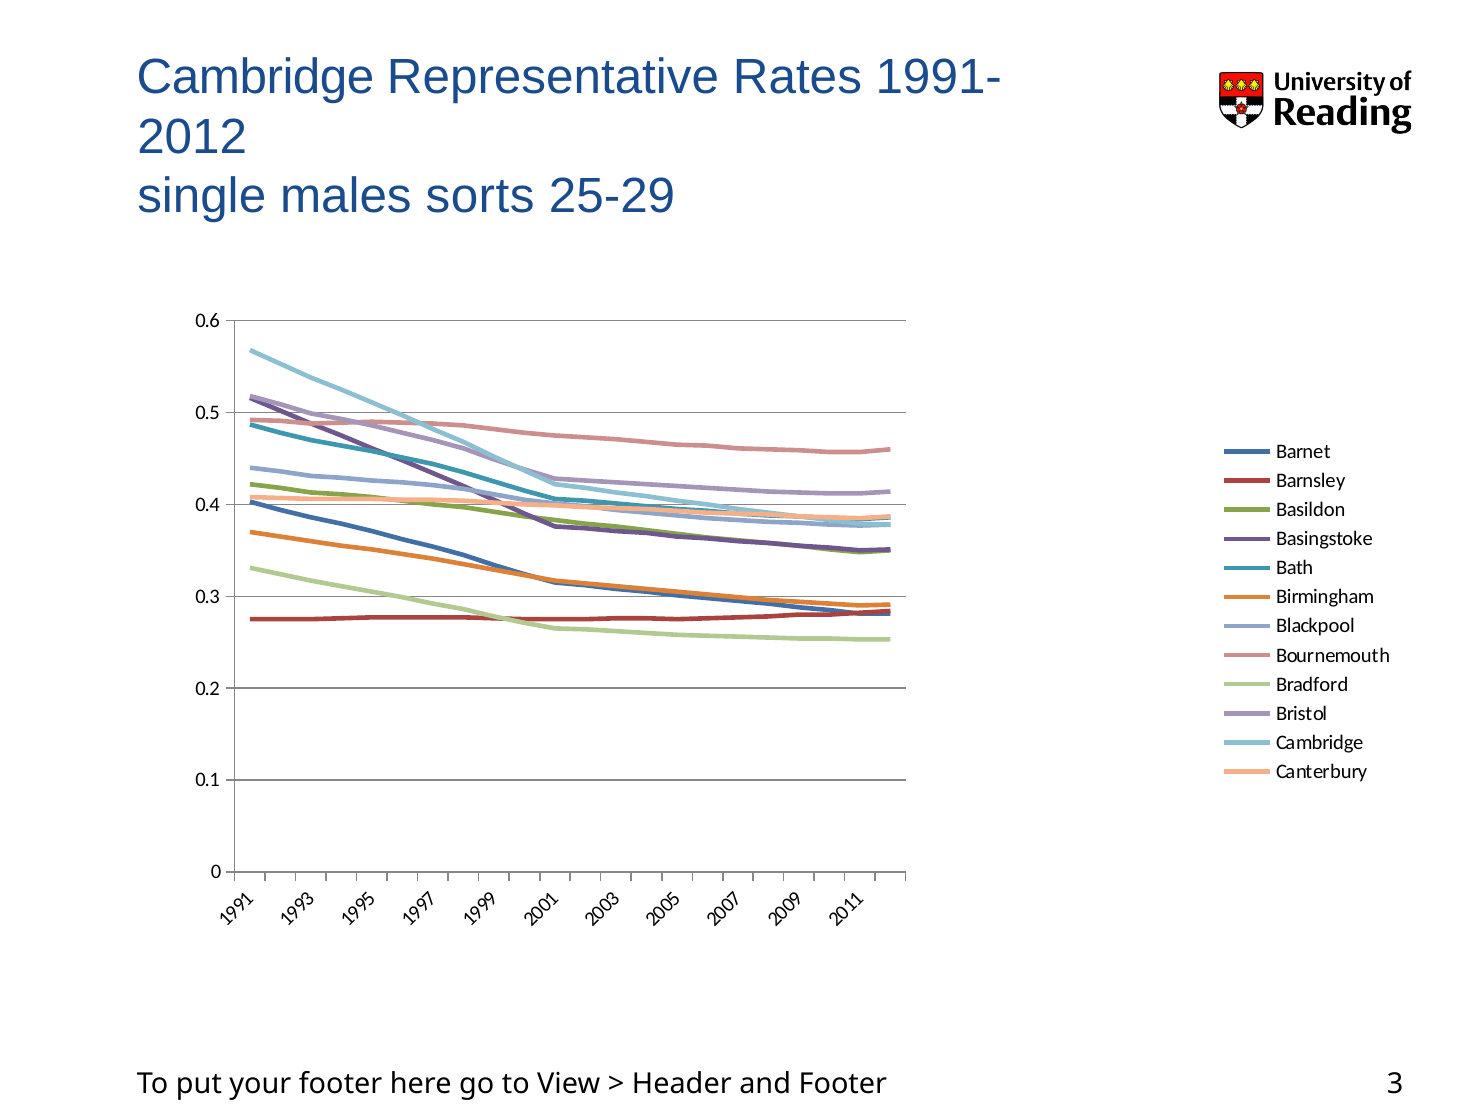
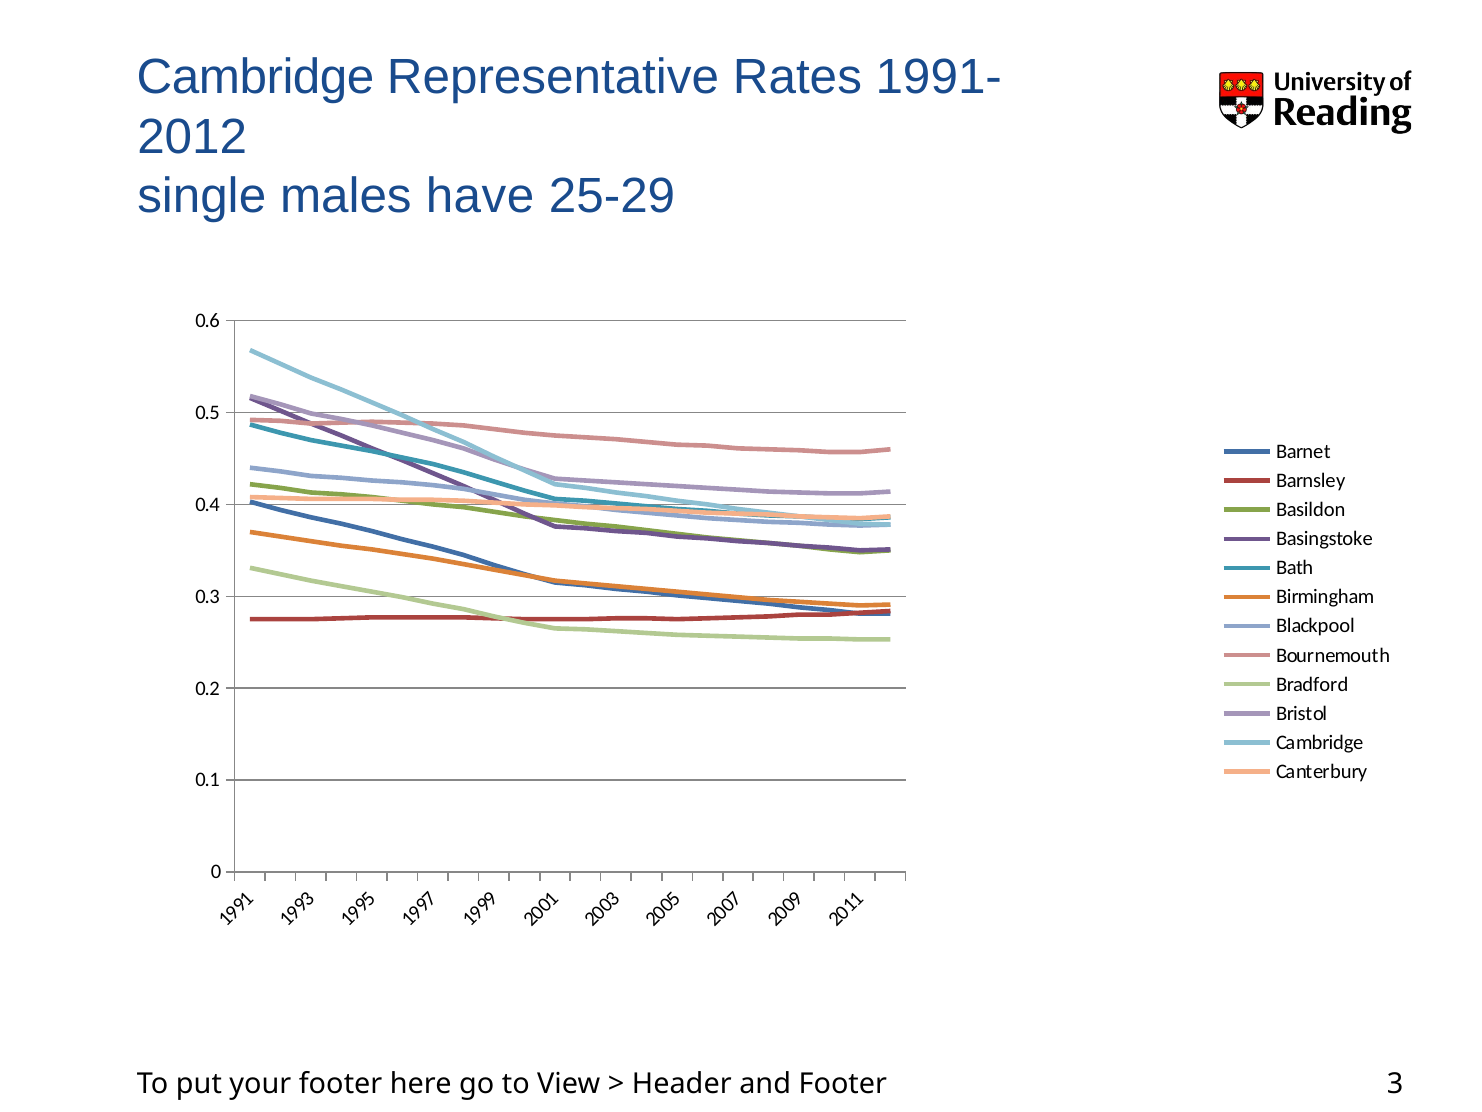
sorts: sorts -> have (480, 196)
